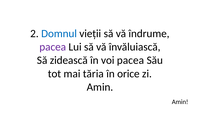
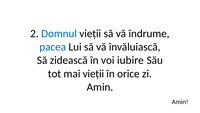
pacea colour: purple -> blue (53, 47)
voi pacea: pacea -> iubire (130, 60)
mai tăria: tăria -> vieții (93, 73)
